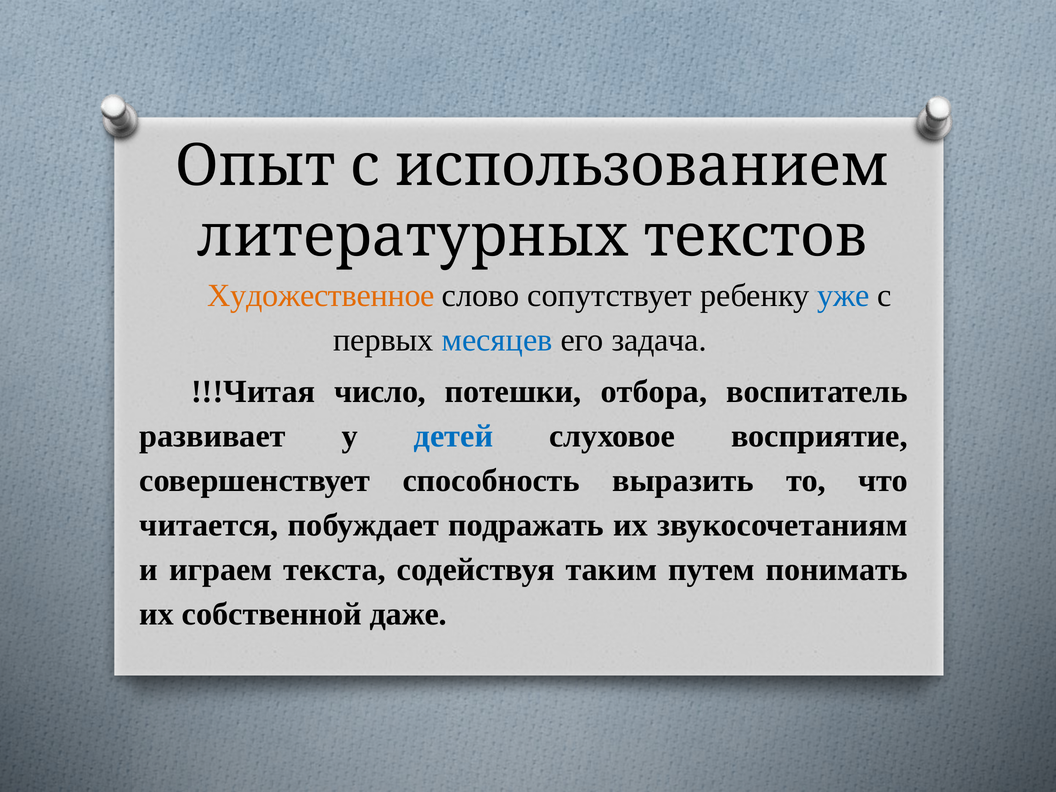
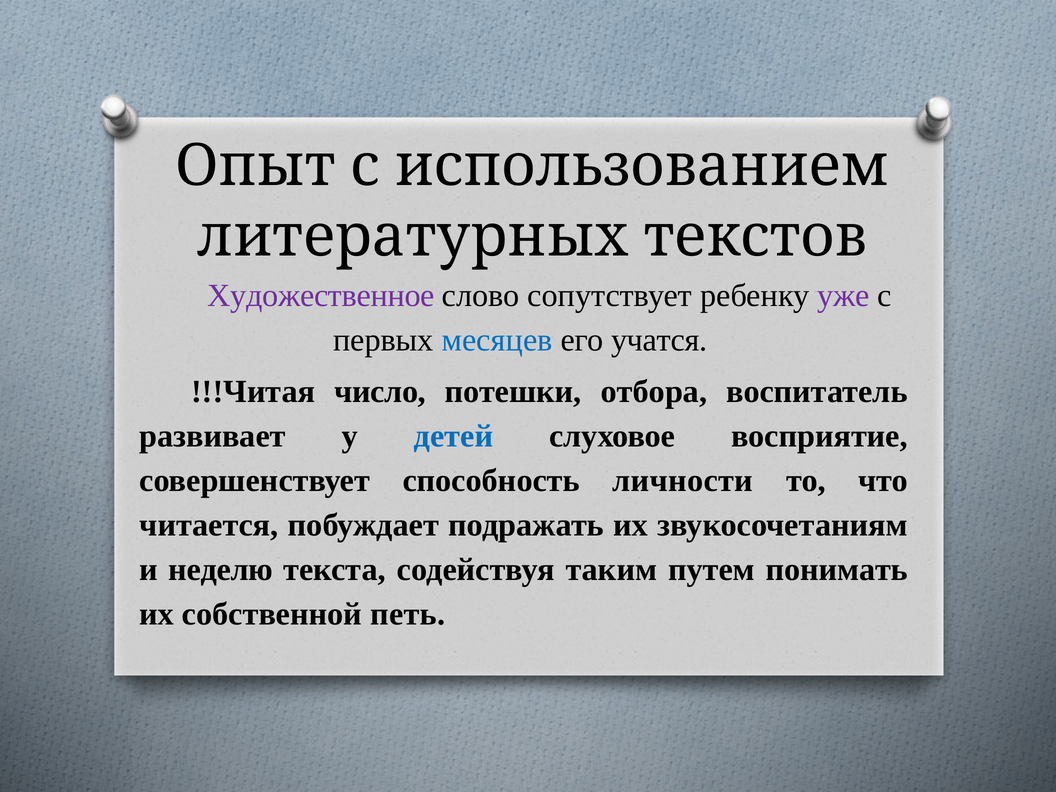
Художественное colour: orange -> purple (321, 296)
уже colour: blue -> purple (843, 296)
задача: задача -> учатся (659, 340)
выразить: выразить -> личности (683, 481)
играем: играем -> неделю (221, 570)
даже: даже -> петь (408, 614)
